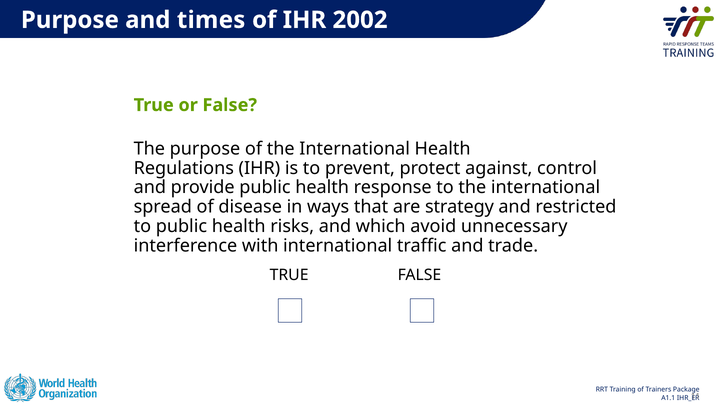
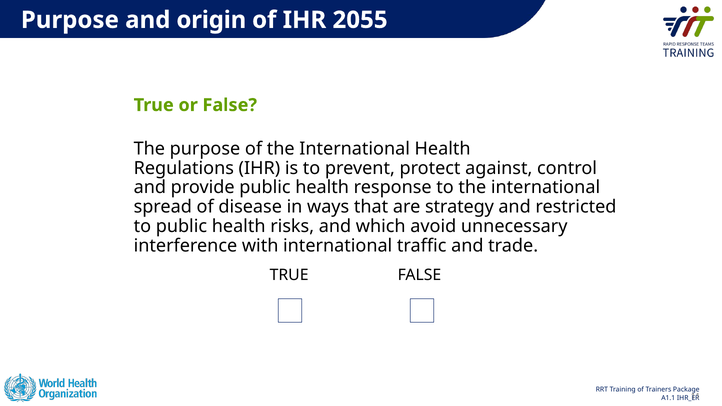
times: times -> origin (211, 20)
2002: 2002 -> 2055 (360, 20)
